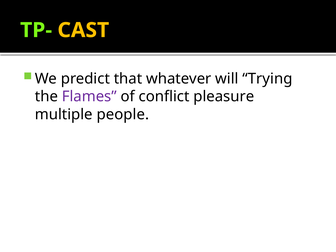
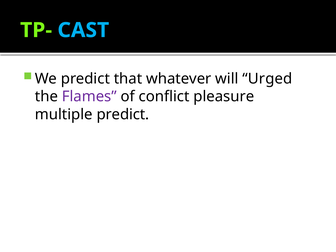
CAST colour: yellow -> light blue (83, 30)
Trying: Trying -> Urged (267, 79)
multiple people: people -> predict (123, 114)
